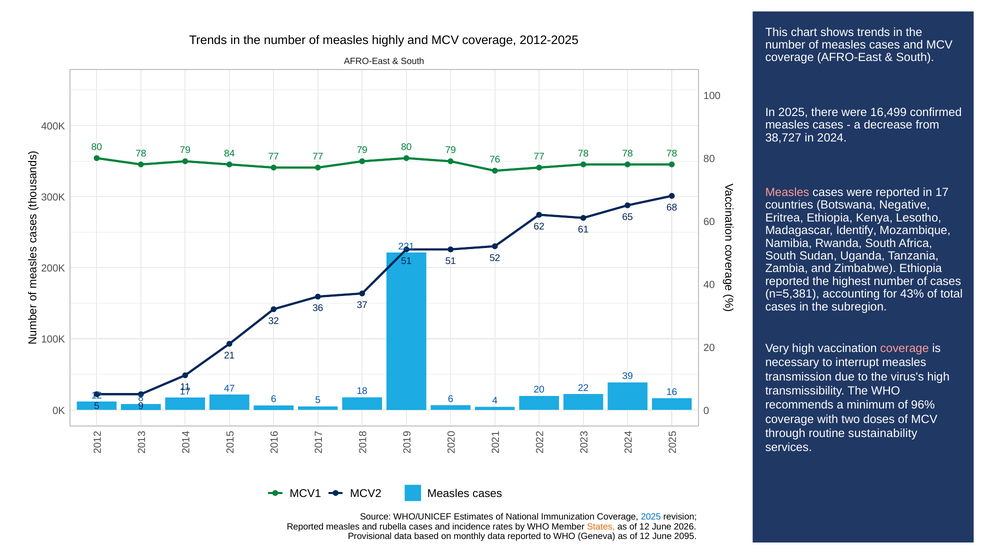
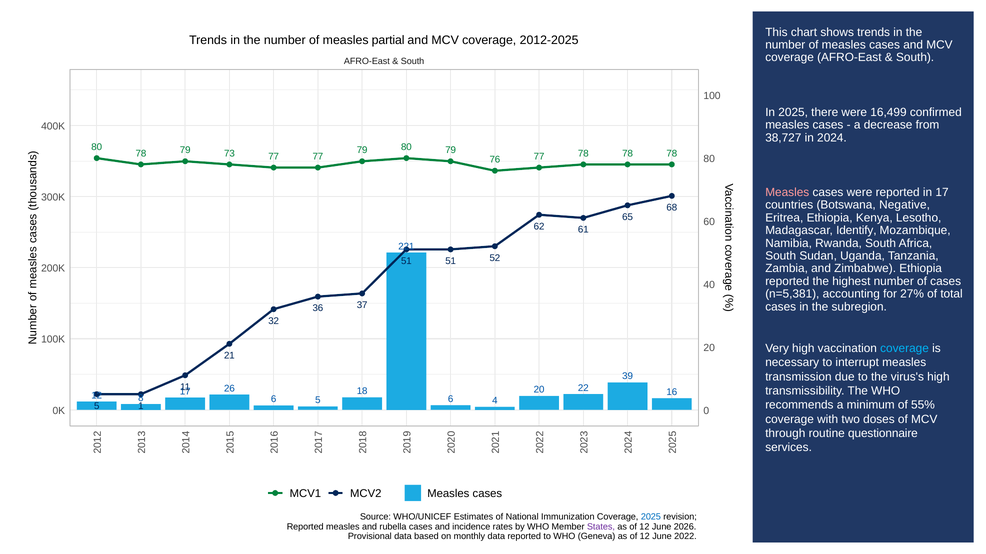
highly: highly -> partial (388, 40)
84: 84 -> 73 (229, 154)
43%: 43% -> 27% (912, 294)
coverage colour: pink -> light blue (905, 349)
47: 47 -> 26 (229, 389)
96%: 96% -> 55% (923, 406)
5 9: 9 -> 1 (141, 406)
sustainability: sustainability -> questionnaire (883, 434)
States colour: orange -> purple (601, 527)
2095: 2095 -> 2022 (685, 537)
